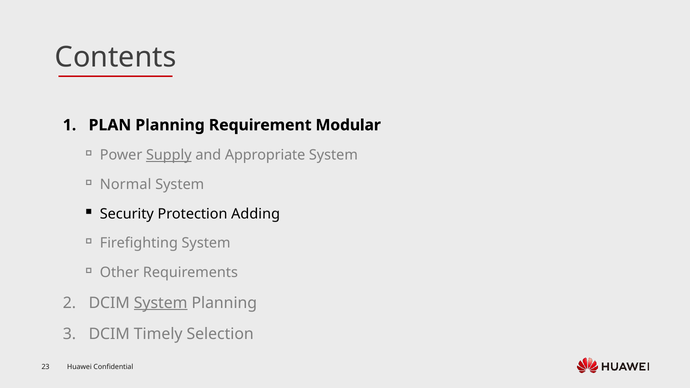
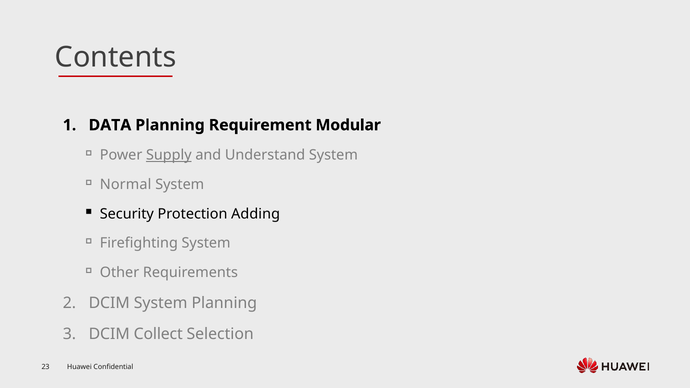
PLAN: PLAN -> DATA (110, 125)
Appropriate: Appropriate -> Understand (265, 155)
System underline: present -> none (161, 303)
Timely: Timely -> Collect (158, 334)
